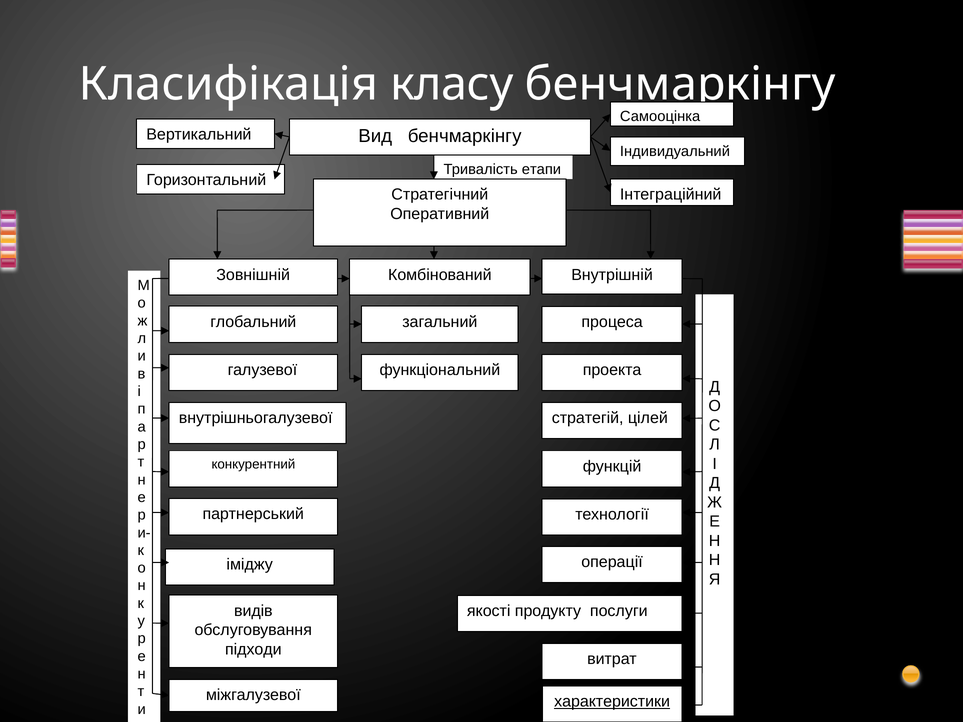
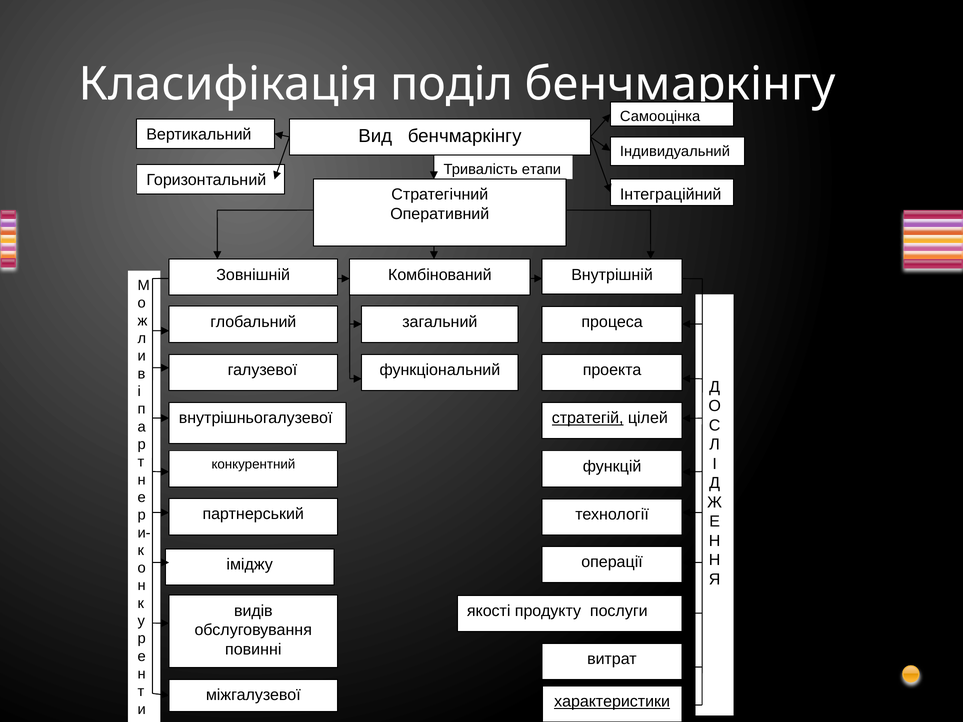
класу: класу -> поділ (452, 84)
стратегій underline: none -> present (588, 418)
підходи: підходи -> повинні (253, 650)
